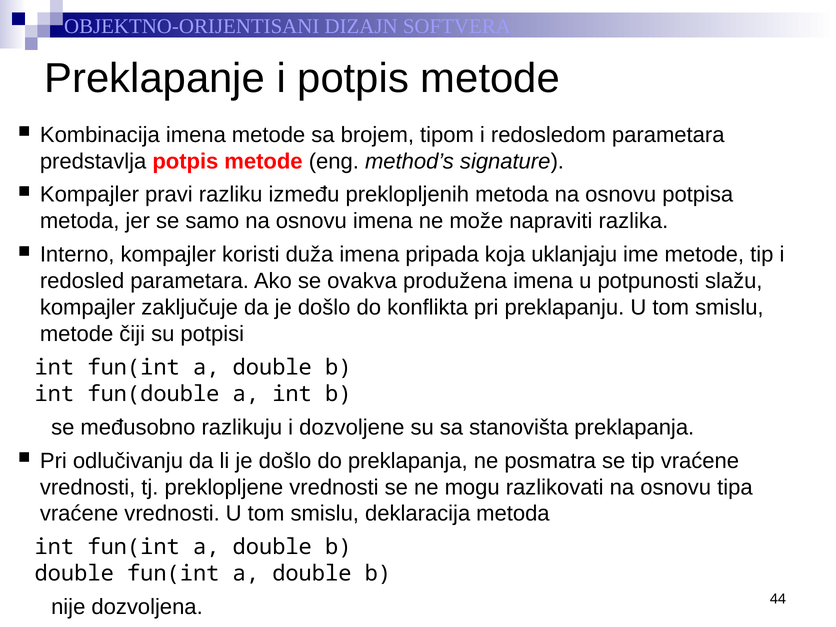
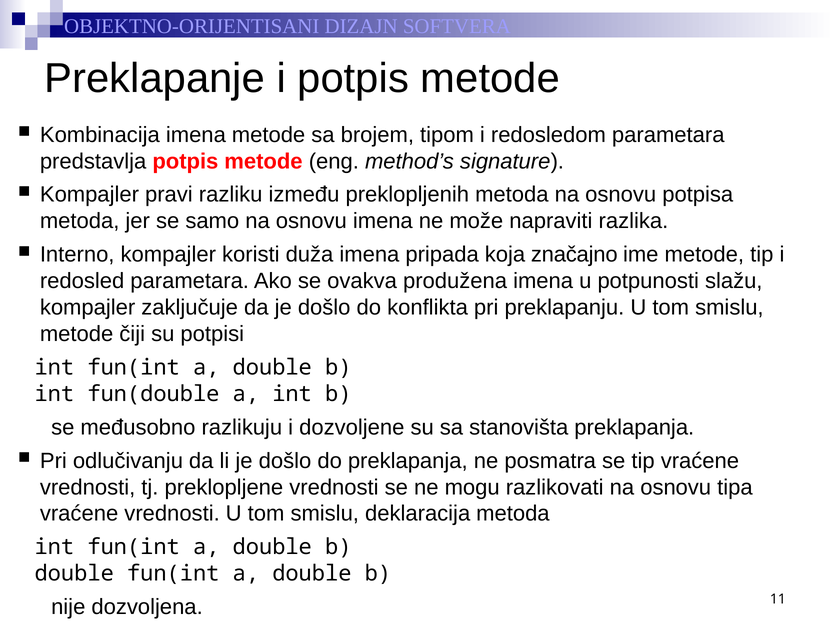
uklanjaju: uklanjaju -> značajno (574, 255)
44: 44 -> 11 (778, 599)
